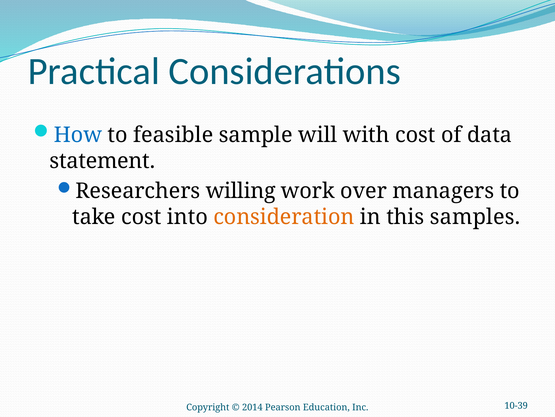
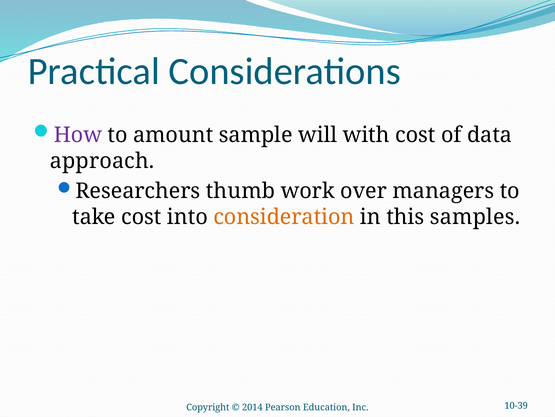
How colour: blue -> purple (78, 135)
feasible: feasible -> amount (173, 135)
statement: statement -> approach (102, 161)
willing: willing -> thumb (241, 191)
